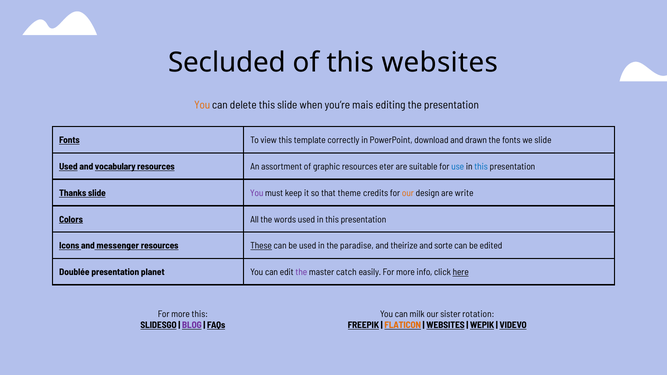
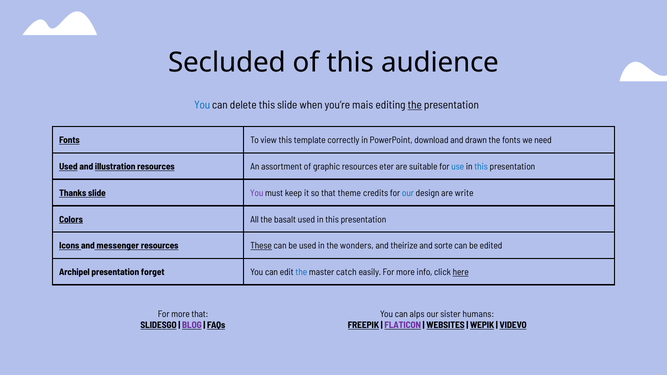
this websites: websites -> audience (440, 63)
You colour: orange -> blue (202, 105)
the underline: none -> present (415, 105)
we slide: slide -> need (543, 140)
vocabulary: vocabulary -> illustration (115, 167)
our colour: orange -> blue (408, 193)
words: words -> basalt (285, 220)
paradise: paradise -> wonders (357, 246)
Doublée: Doublée -> Archipel (74, 272)
planet: planet -> forget (153, 272)
the colour: purple -> blue (301, 272)
more this: this -> that (200, 314)
milk: milk -> alps (417, 314)
rotation: rotation -> humans (478, 314)
FLATICON colour: orange -> purple (403, 326)
